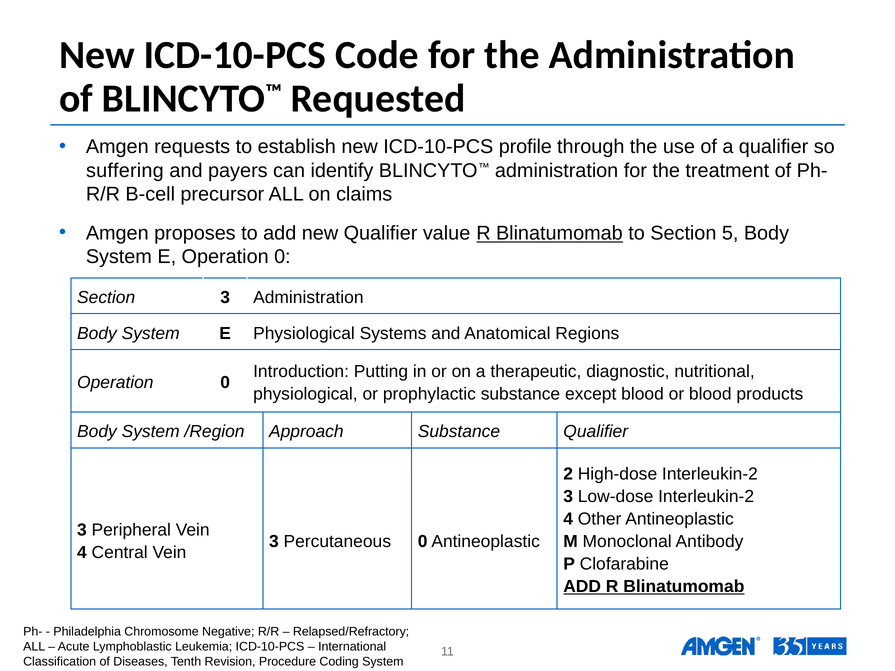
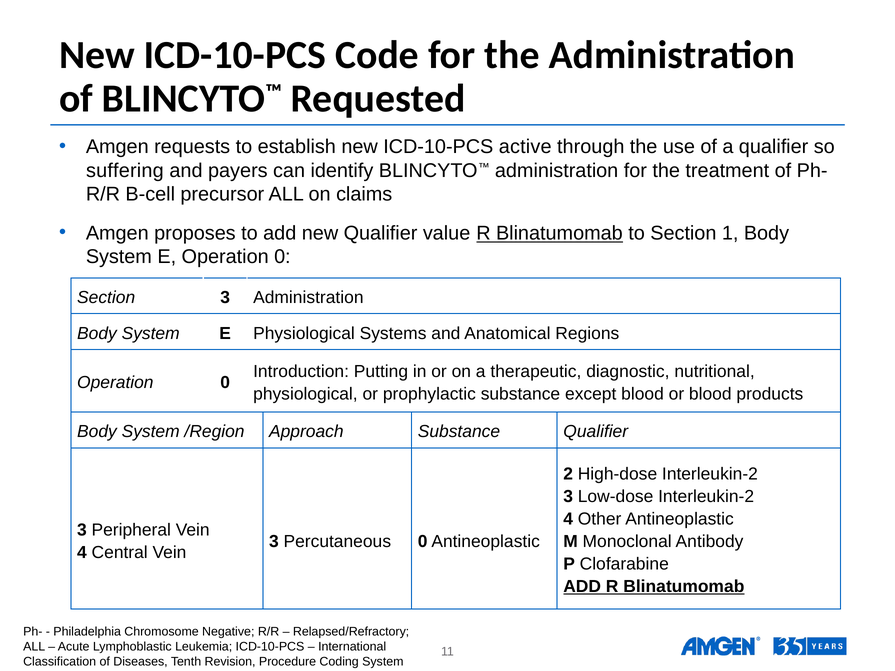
profile: profile -> active (525, 147)
5: 5 -> 1 (730, 233)
